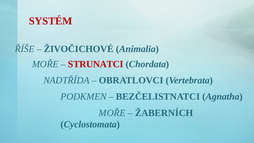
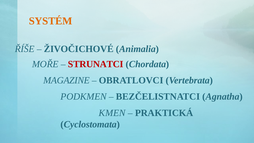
SYSTÉM colour: red -> orange (51, 21)
NADTŘÍDA: NADTŘÍDA -> MAGAZINE (66, 80)
MOŘE: MOŘE -> KMEN (112, 113)
ŽABERNÍCH: ŽABERNÍCH -> PRAKTICKÁ (164, 113)
